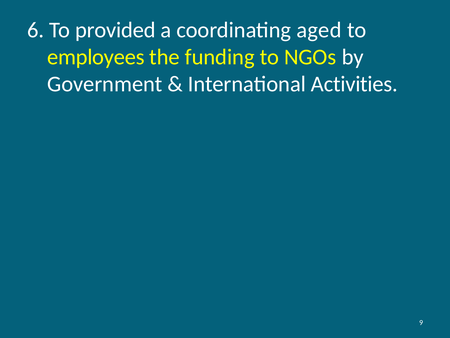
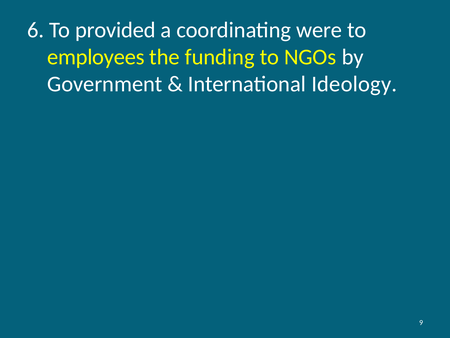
aged: aged -> were (319, 30)
Activities: Activities -> Ideology (354, 84)
